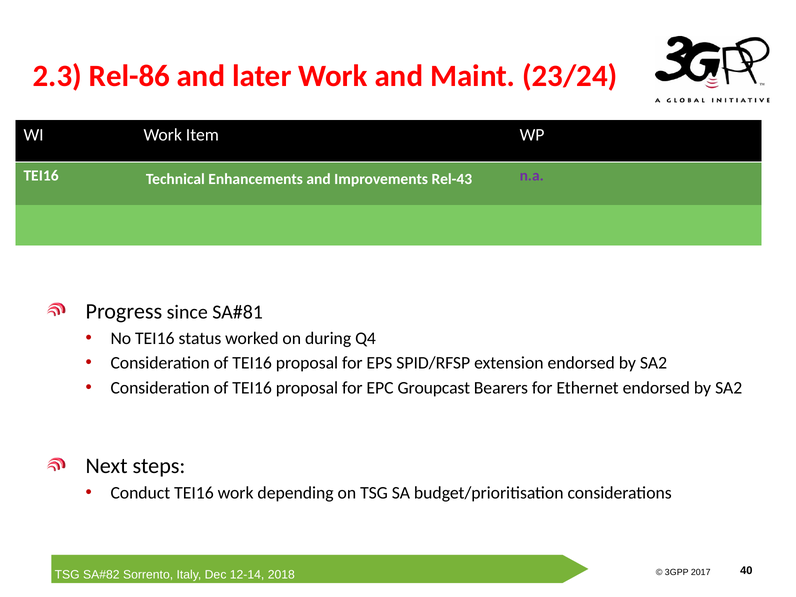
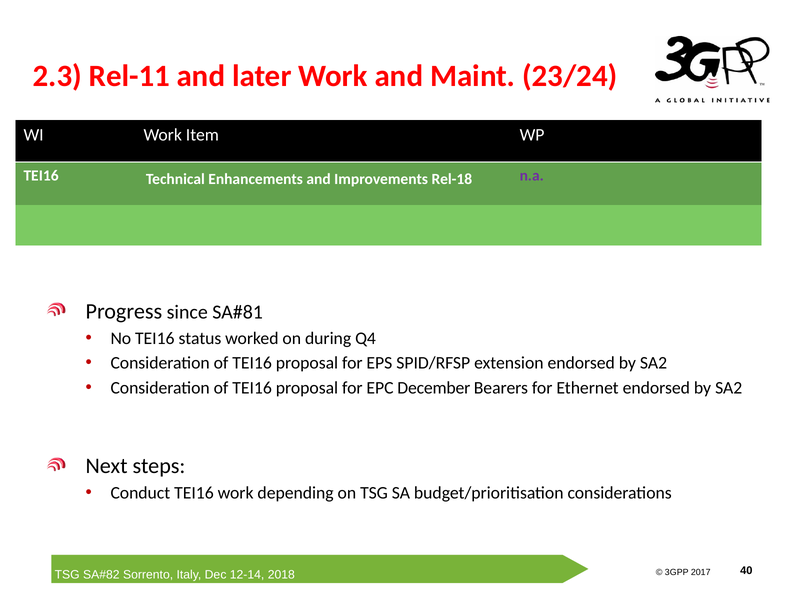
Rel-86: Rel-86 -> Rel-11 (129, 76)
Rel-43: Rel-43 -> Rel-18 (452, 179)
Groupcast: Groupcast -> December (434, 388)
